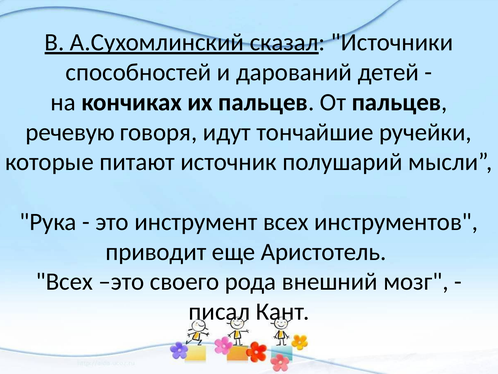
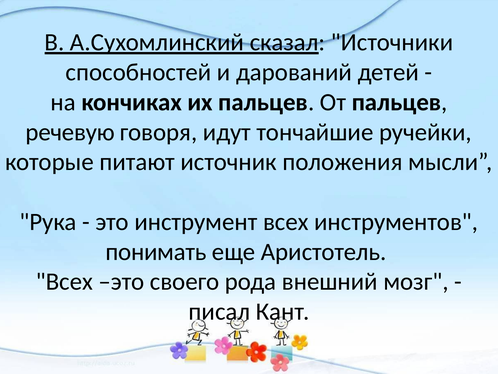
полушарий: полушарий -> положения (343, 162)
приводит: приводит -> понимать (156, 252)
